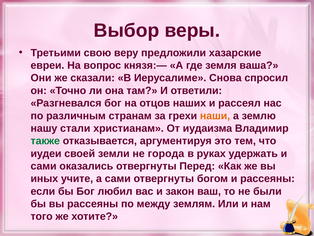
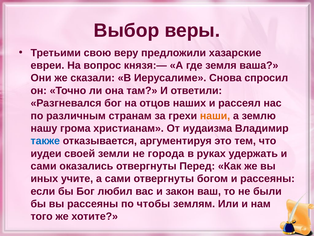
стали: стали -> грома (75, 128)
также colour: green -> blue (45, 141)
между: между -> чтобы (153, 203)
